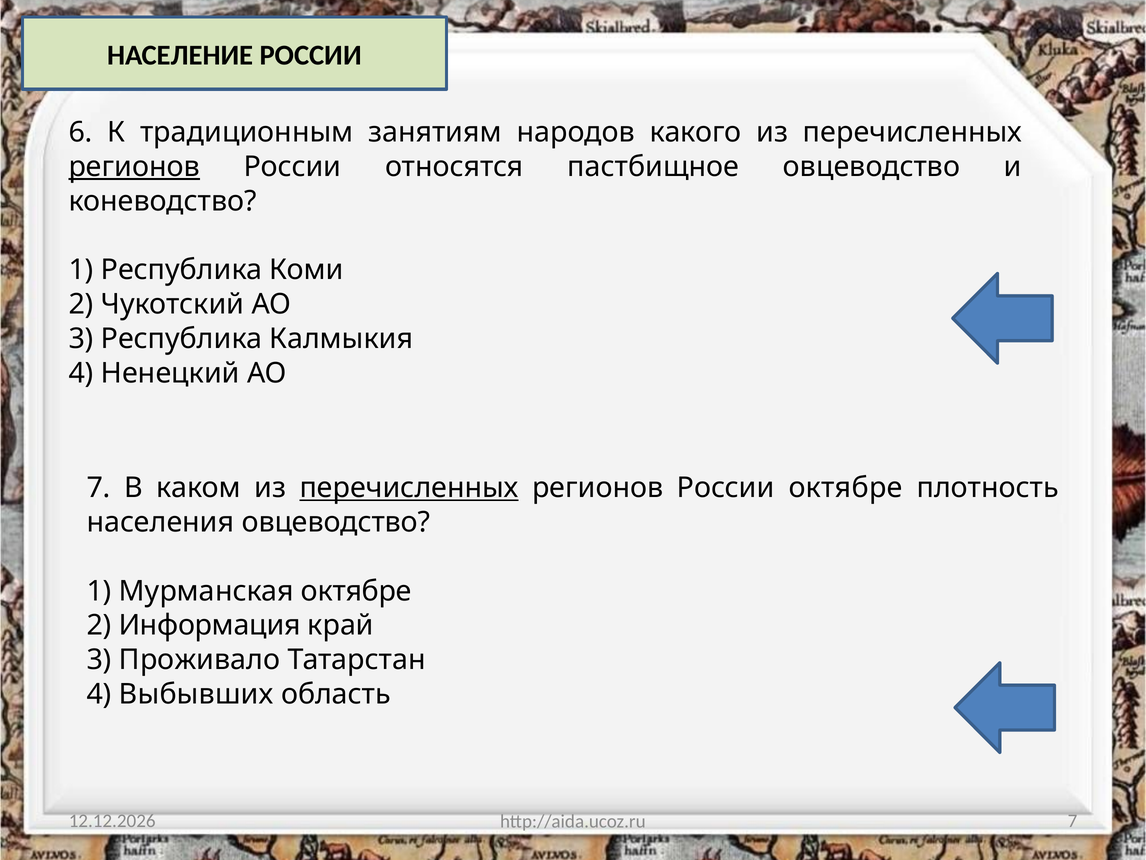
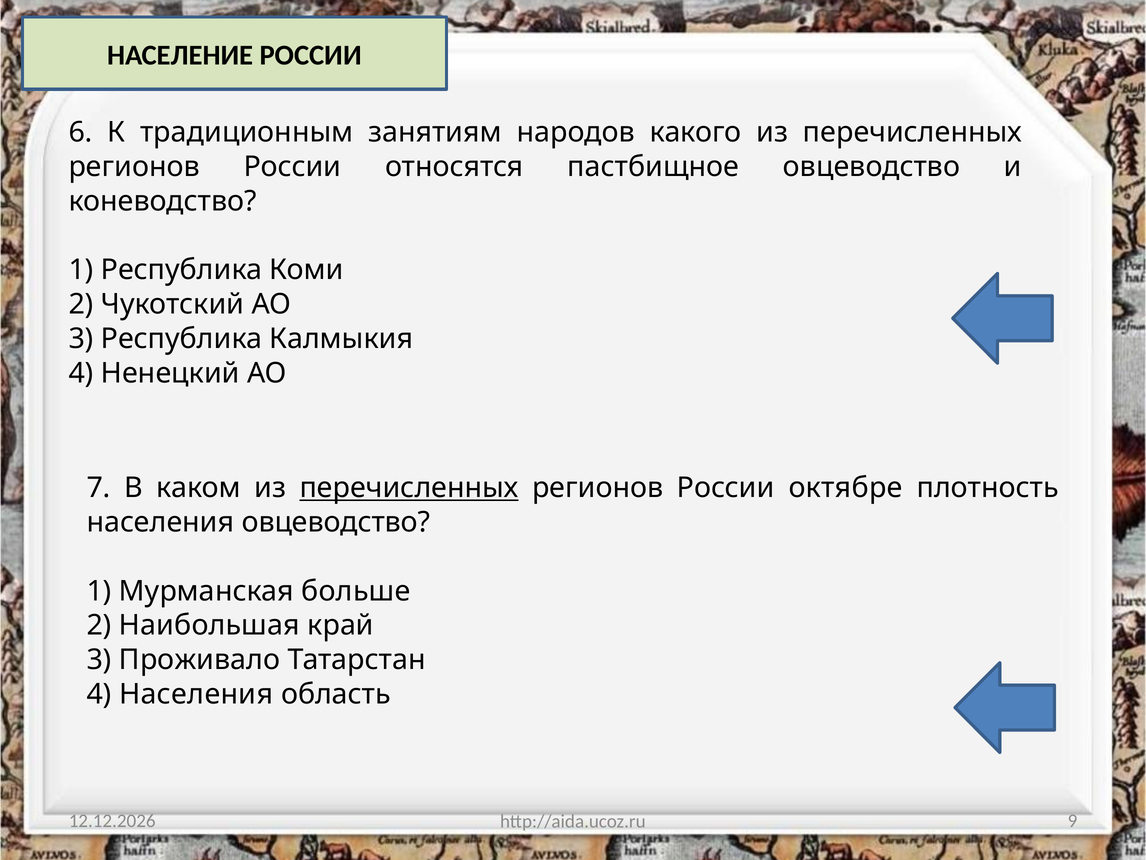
регионов underline: present -> none (134, 167)
Мурманская октябре: октябре -> больше (356, 591)
Информация: Информация -> Наибольшая (209, 625)
4 Выбывших: Выбывших -> Населения (196, 694)
http://aida.ucoz.ru 7: 7 -> 9 (1073, 821)
